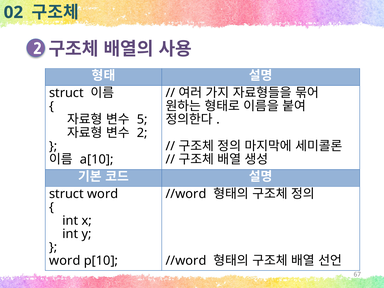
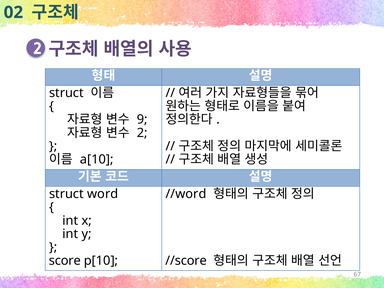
5: 5 -> 9 (142, 120)
word: word -> score (65, 261)
//word: //word -> //score (186, 261)
